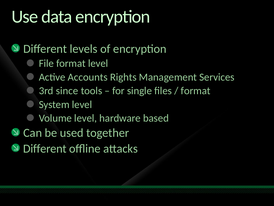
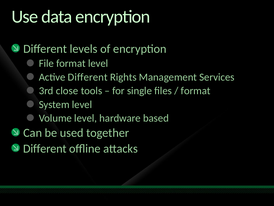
Active Accounts: Accounts -> Different (88, 77)
since: since -> close (67, 91)
